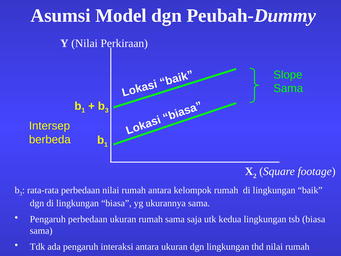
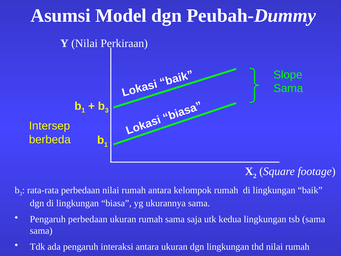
tsb biasa: biasa -> sama (314, 219)
